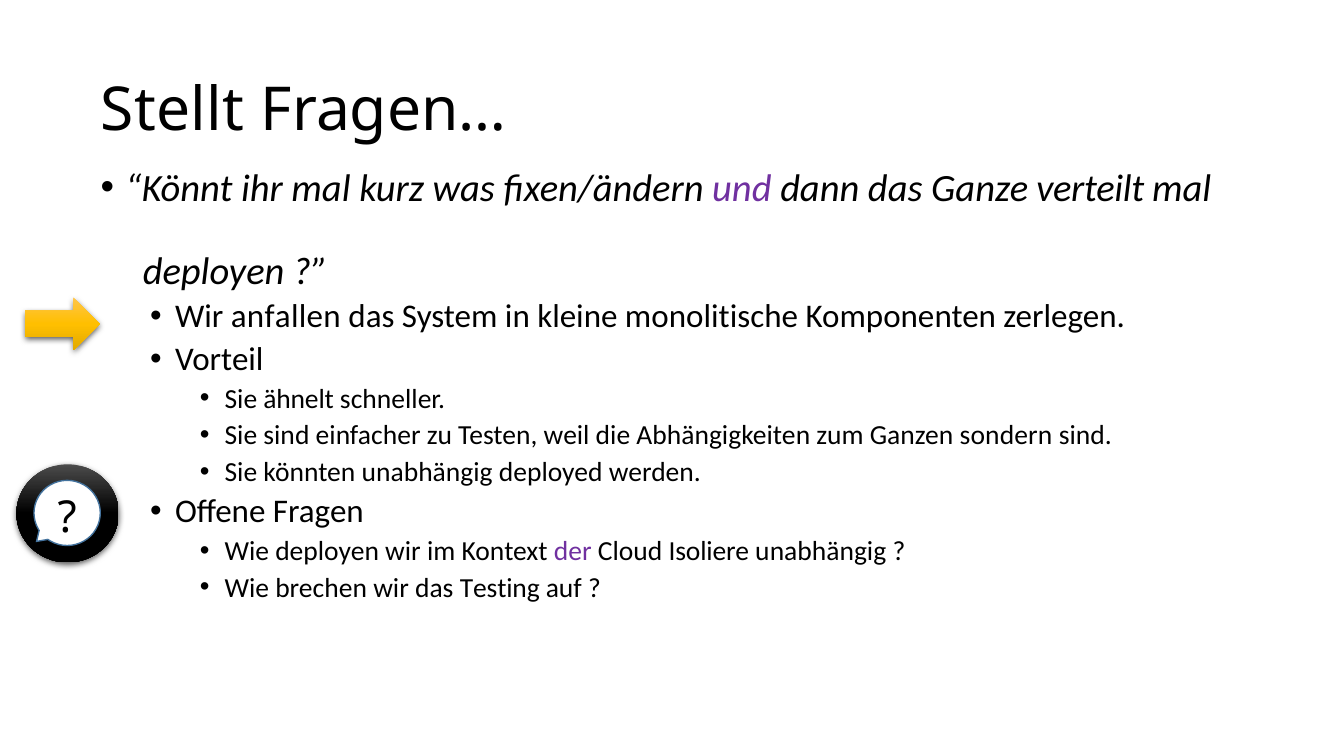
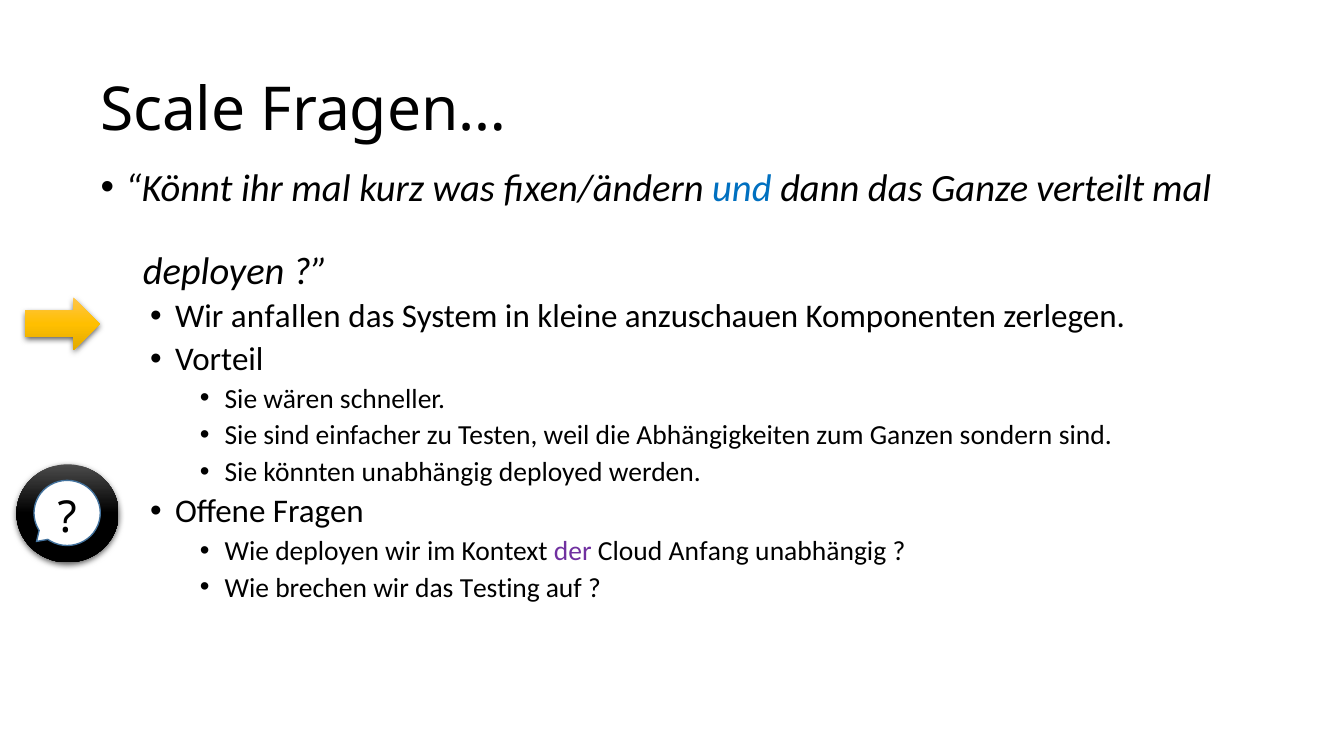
Stellt: Stellt -> Scale (173, 111)
und colour: purple -> blue (742, 188)
monolitische: monolitische -> anzuschauen (712, 317)
ähnelt: ähnelt -> wären (299, 399)
Isoliere: Isoliere -> Anfang (709, 551)
